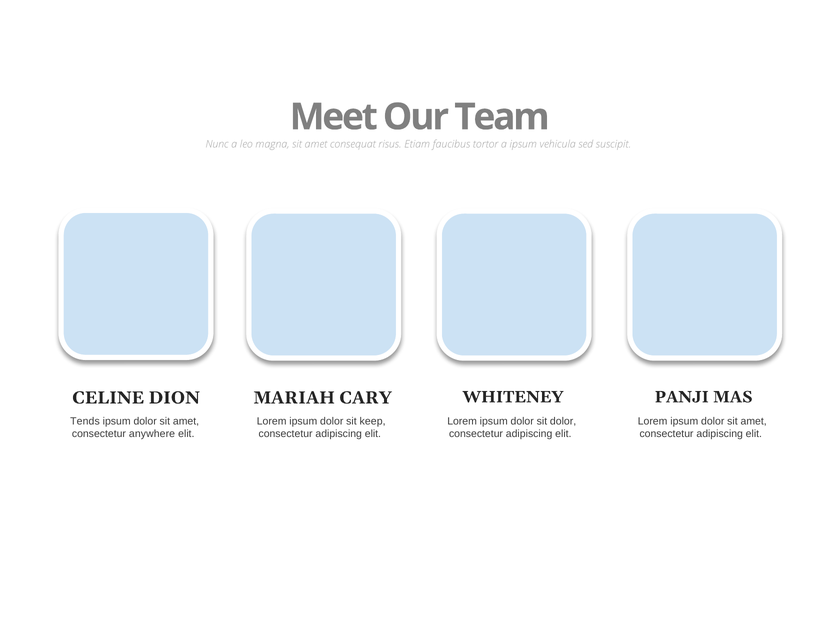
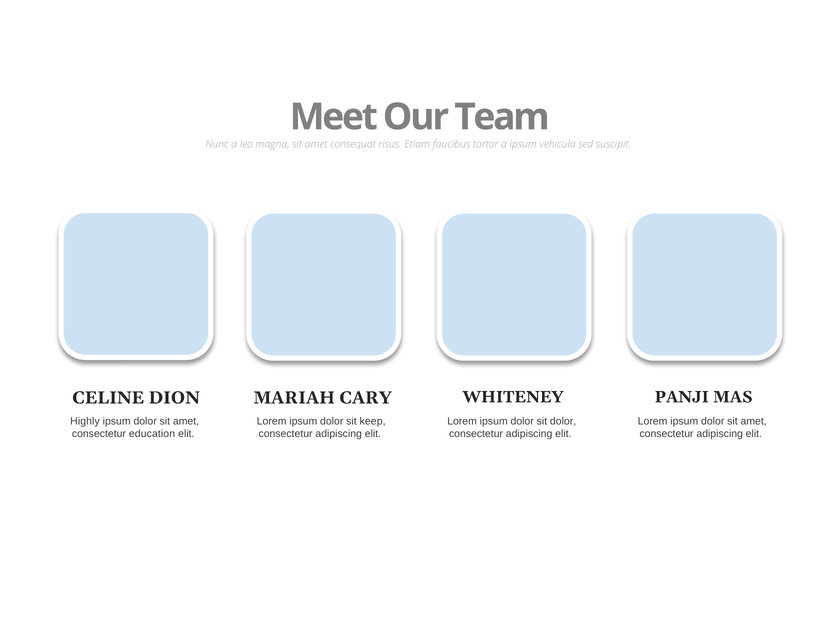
Tends: Tends -> Highly (85, 421)
anywhere: anywhere -> education (152, 434)
